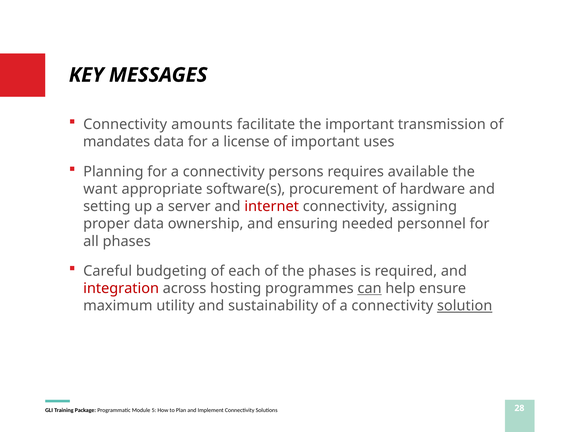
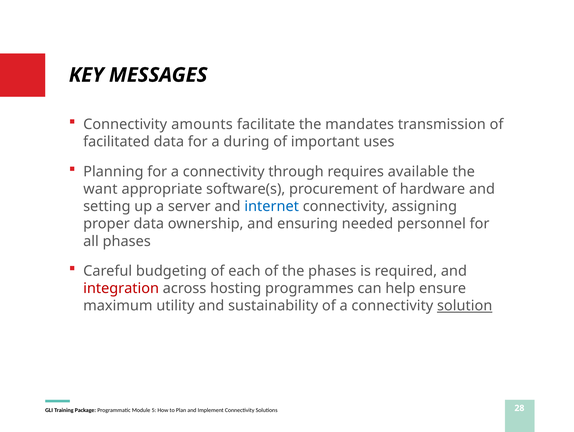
the important: important -> mandates (360, 124)
mandates: mandates -> facilitated (117, 142)
license: license -> during (246, 142)
persons: persons -> through (296, 172)
internet colour: red -> blue (272, 206)
can underline: present -> none (370, 288)
